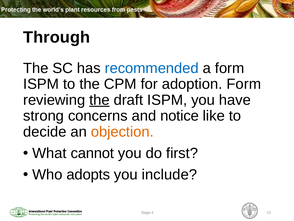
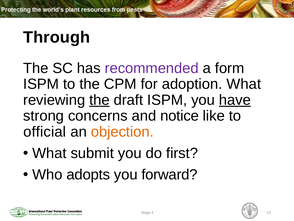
recommended colour: blue -> purple (152, 68)
adoption Form: Form -> What (244, 84)
have underline: none -> present (235, 100)
decide: decide -> official (45, 132)
cannot: cannot -> submit (92, 153)
include: include -> forward (169, 174)
